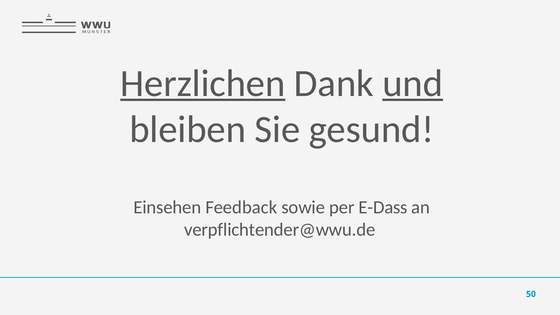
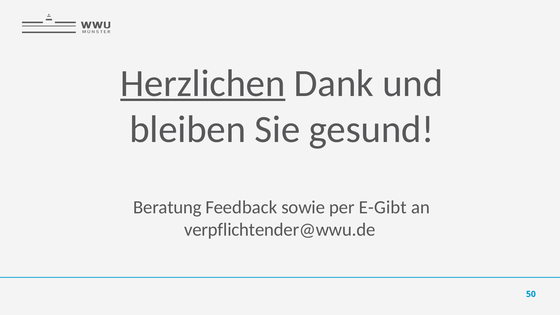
und underline: present -> none (413, 83)
Einsehen: Einsehen -> Beratung (167, 207)
E-Dass: E-Dass -> E-Gibt (383, 207)
